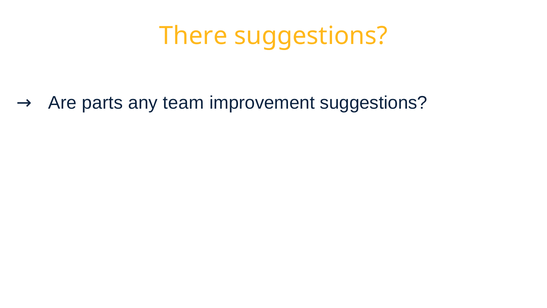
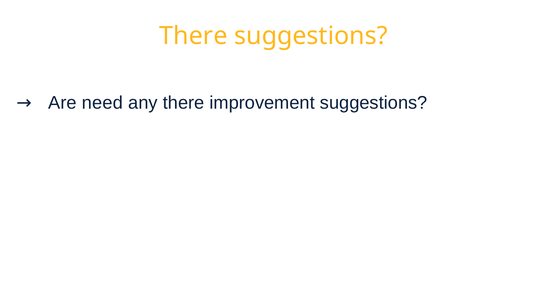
parts: parts -> need (102, 103)
any team: team -> there (184, 103)
